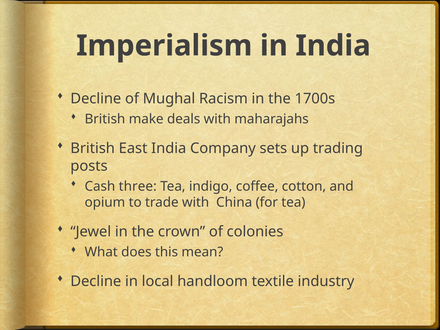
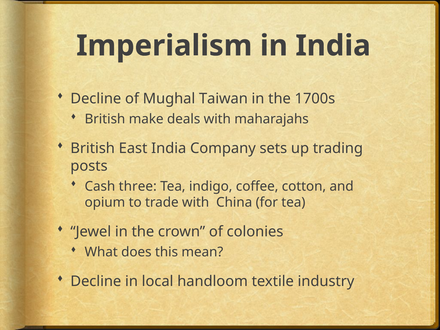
Racism: Racism -> Taiwan (223, 99)
